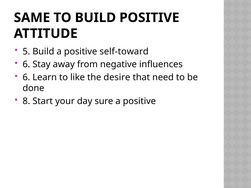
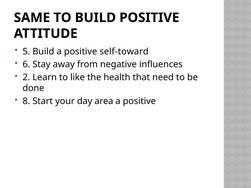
6: 6 -> 2 (26, 77)
desire: desire -> health (117, 77)
sure: sure -> area (104, 101)
